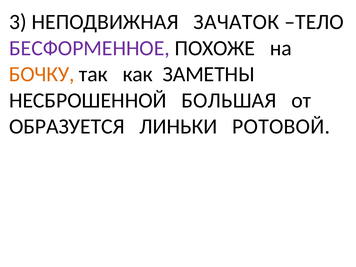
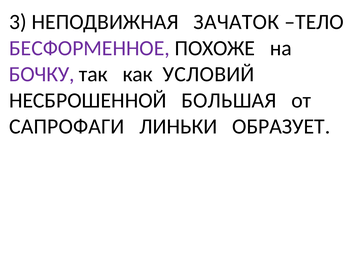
БОЧКУ colour: orange -> purple (42, 74)
ЗАМЕТНЫ: ЗАМЕТНЫ -> УСЛОВИЙ (209, 74)
ОБРАЗУЕТСЯ: ОБРАЗУЕТСЯ -> САПРОФАГИ (67, 127)
РОТОВОЙ: РОТОВОЙ -> ОБРАЗУЕТ (281, 127)
